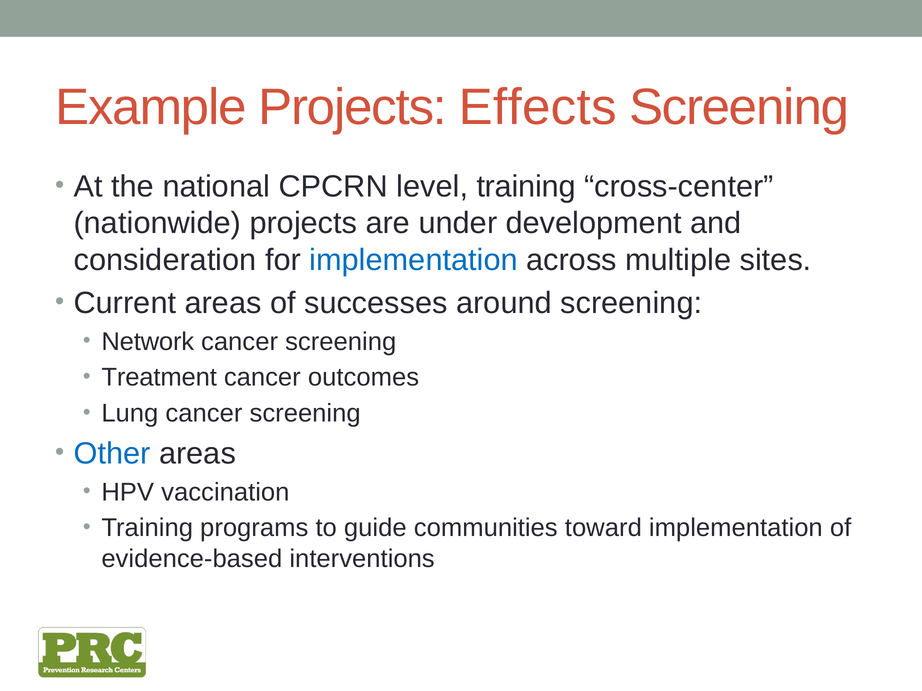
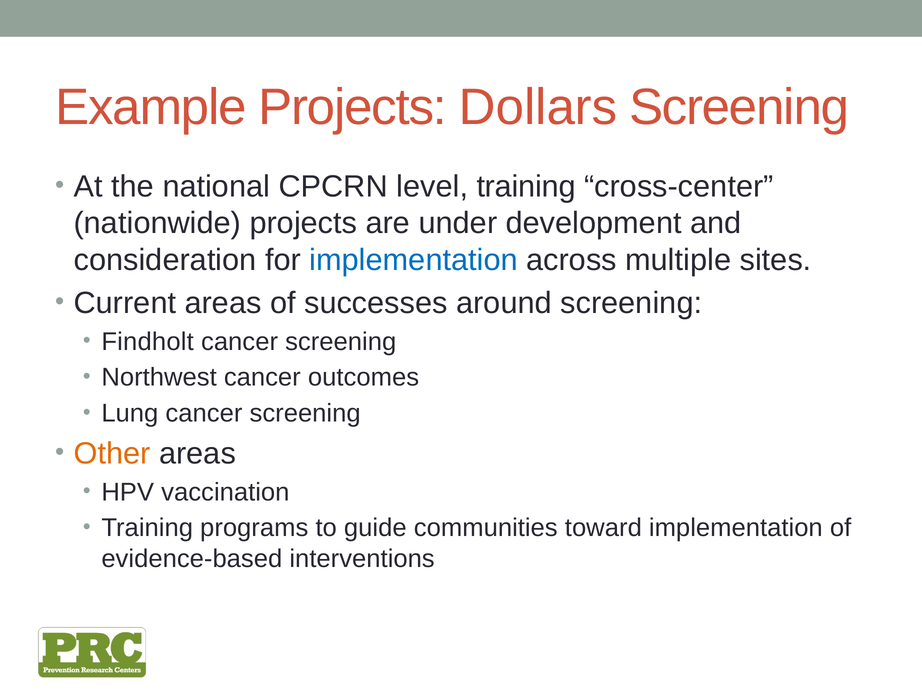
Effects: Effects -> Dollars (538, 107)
Network: Network -> Findholt (148, 342)
Treatment: Treatment -> Northwest (159, 378)
Other colour: blue -> orange (112, 454)
